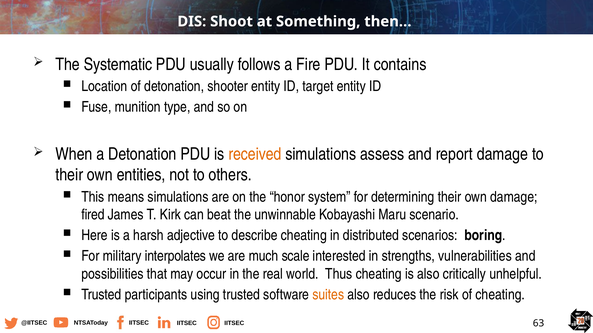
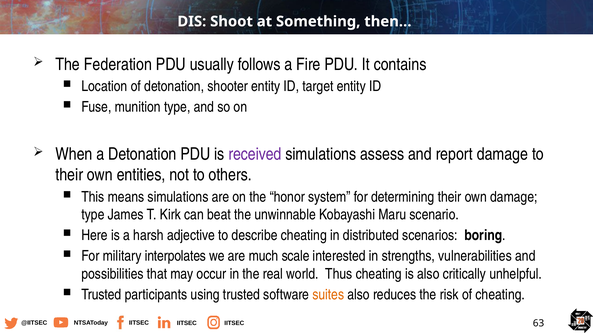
Systematic: Systematic -> Federation (118, 64)
received colour: orange -> purple (255, 154)
fired: fired -> type (93, 215)
